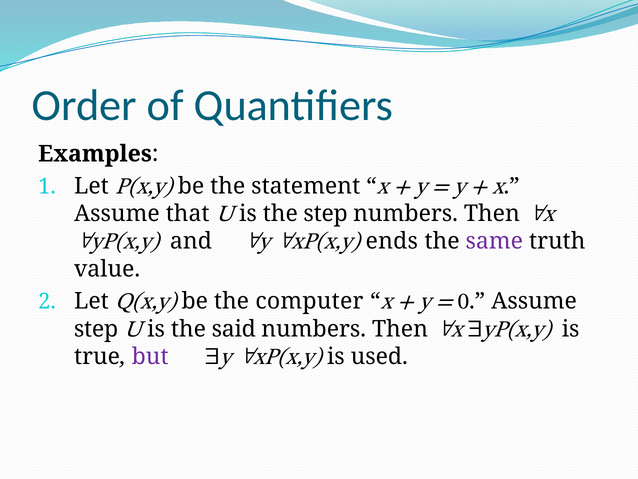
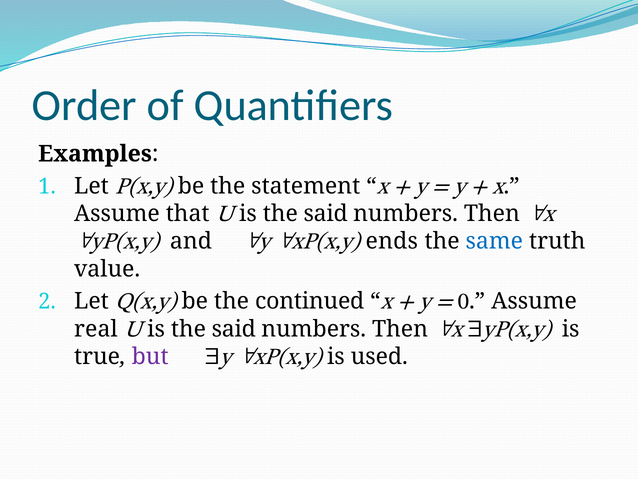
step: step -> said (326, 213)
same colour: purple -> blue (494, 241)
computer: computer -> continued (310, 301)
step: step -> real (96, 329)
